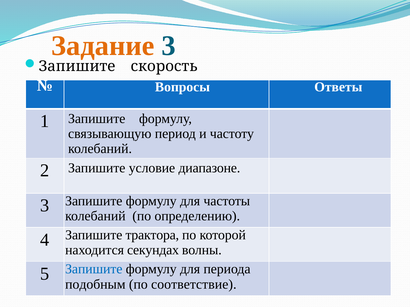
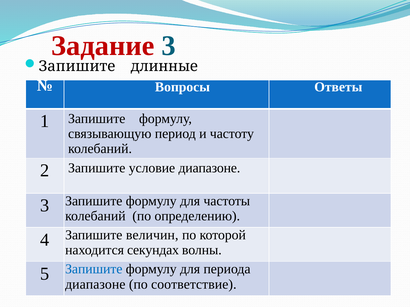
Задание colour: orange -> red (103, 46)
скорость: скорость -> длинные (164, 66)
трактора: трактора -> величин (152, 235)
подобным: подобным -> диапазоне (95, 285)
